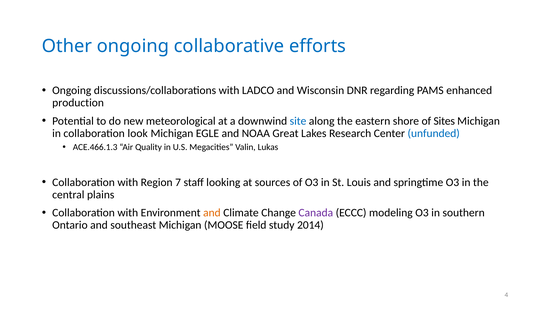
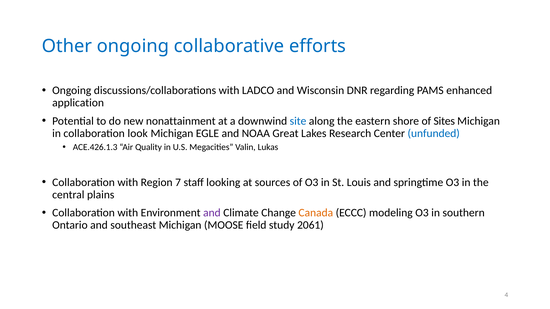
production: production -> application (78, 103)
meteorological: meteorological -> nonattainment (181, 121)
ACE.466.1.3: ACE.466.1.3 -> ACE.426.1.3 (95, 147)
and colour: orange -> purple (212, 213)
Canada colour: purple -> orange (316, 213)
2014: 2014 -> 2061 (310, 225)
